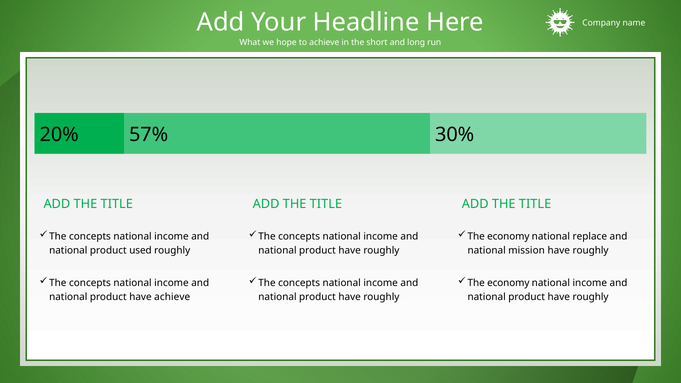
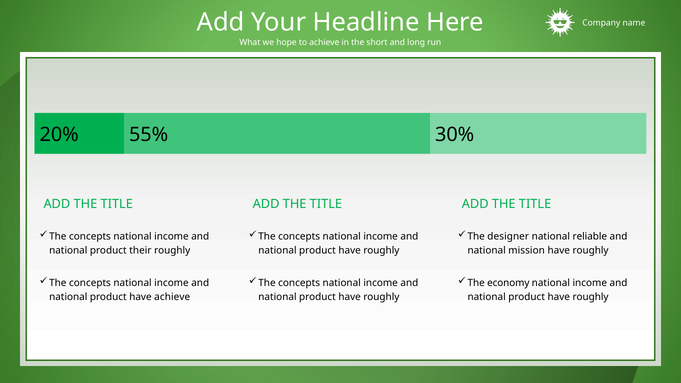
57%: 57% -> 55% (149, 135)
economy: economy -> designer (508, 237)
replace: replace -> reliable (590, 237)
used: used -> their (140, 250)
